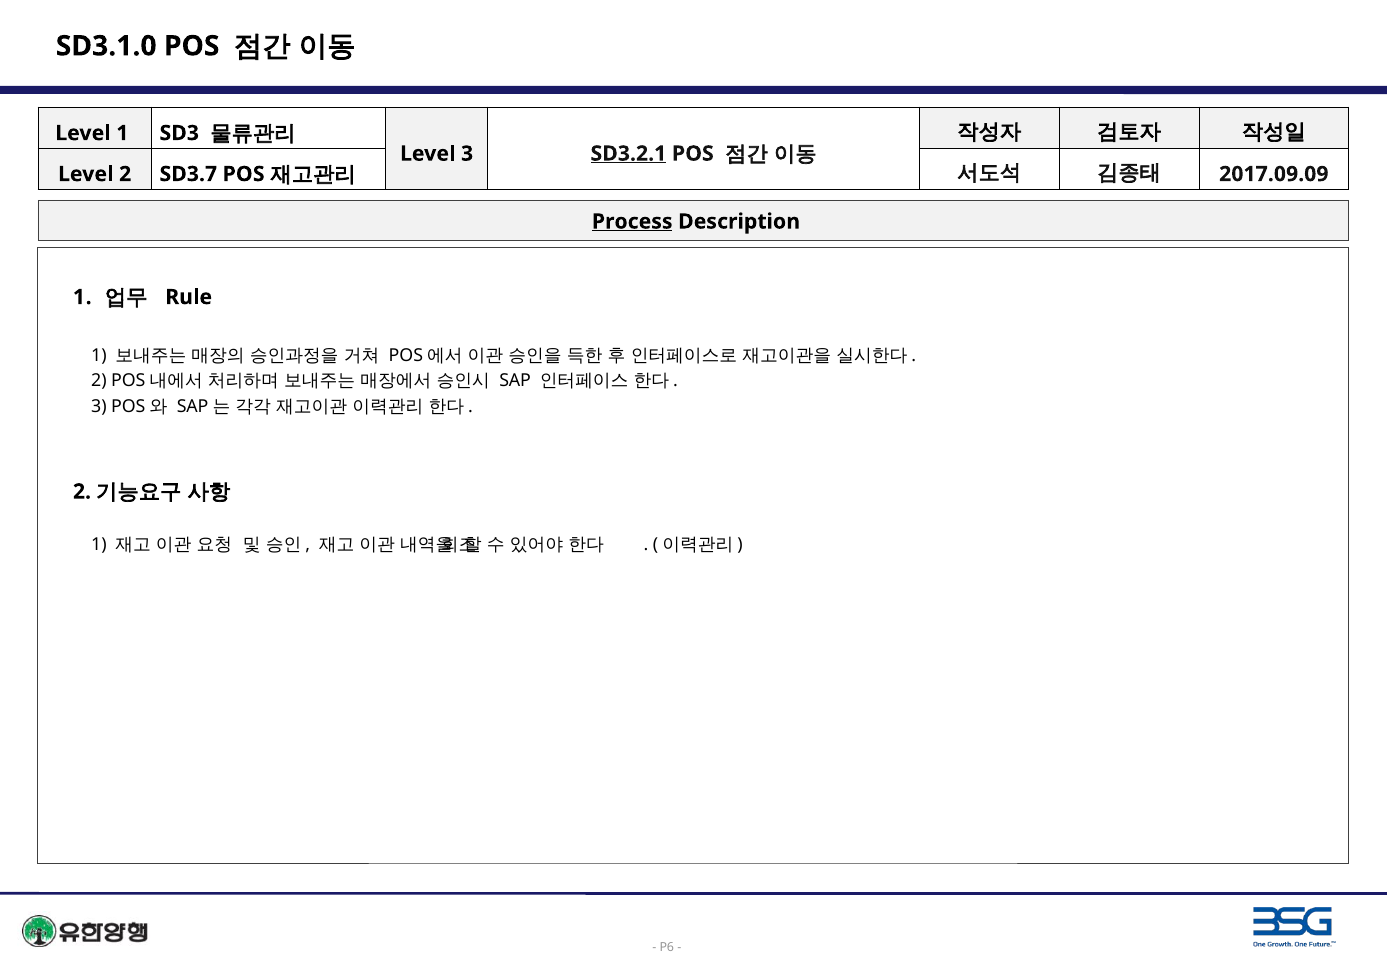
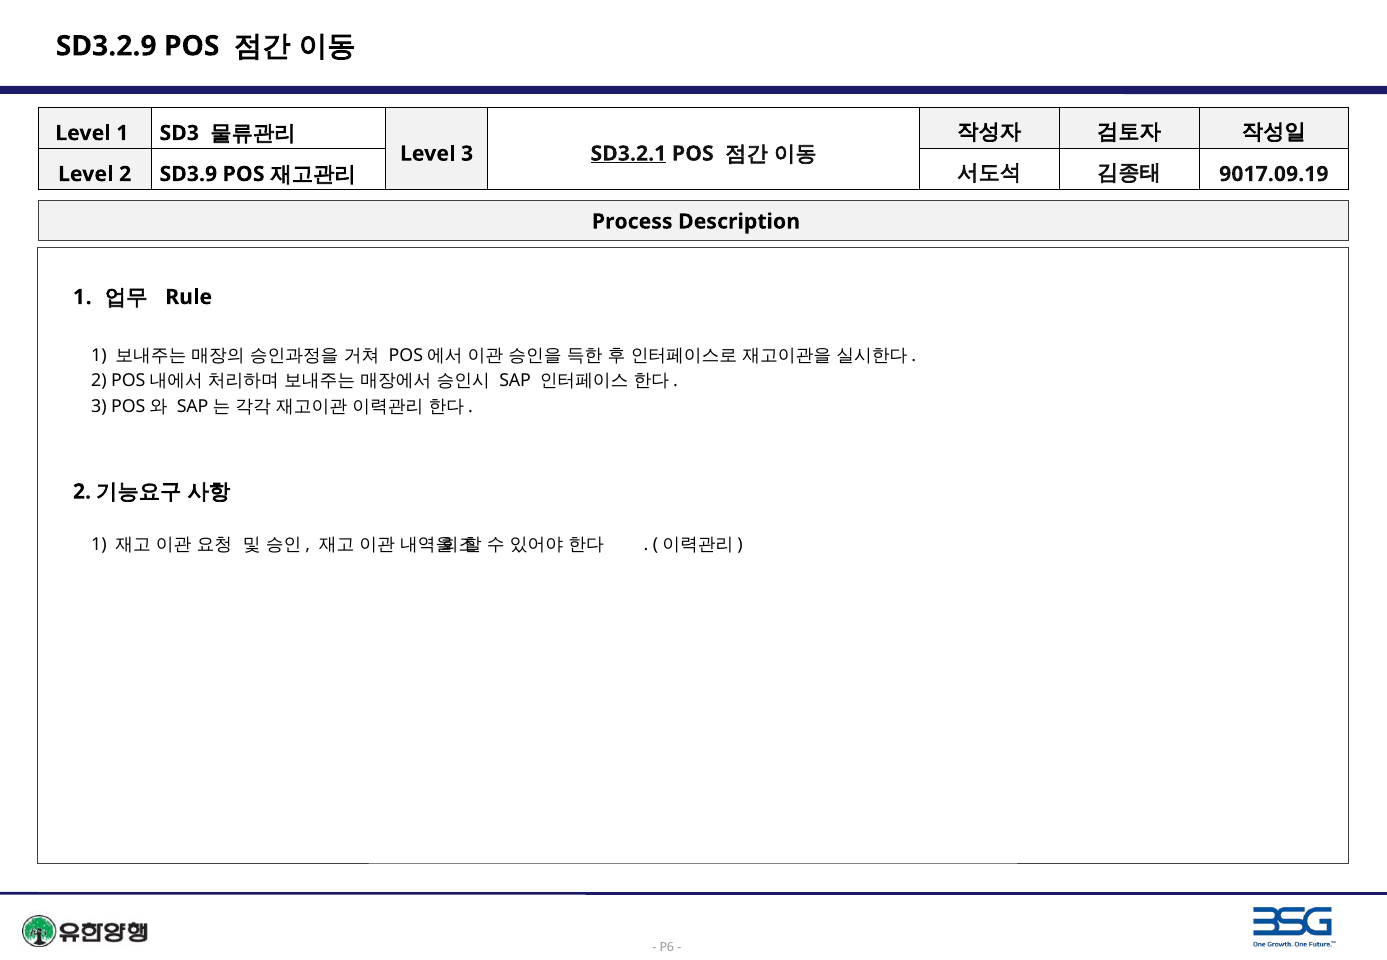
SD3.1.0: SD3.1.0 -> SD3.2.9 (106, 46)
SD3.7: SD3.7 -> SD3.9 (188, 174)
2017.09.09: 2017.09.09 -> 9017.09.19 (1274, 174)
Process underline: present -> none (632, 222)
